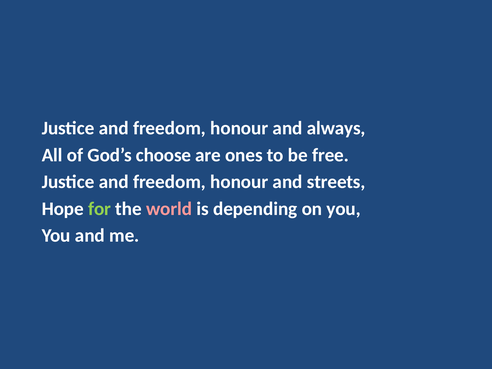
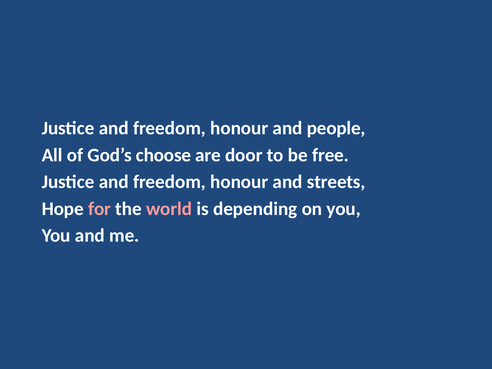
always: always -> people (336, 128)
ones: ones -> door (244, 155)
for colour: light green -> pink (100, 209)
